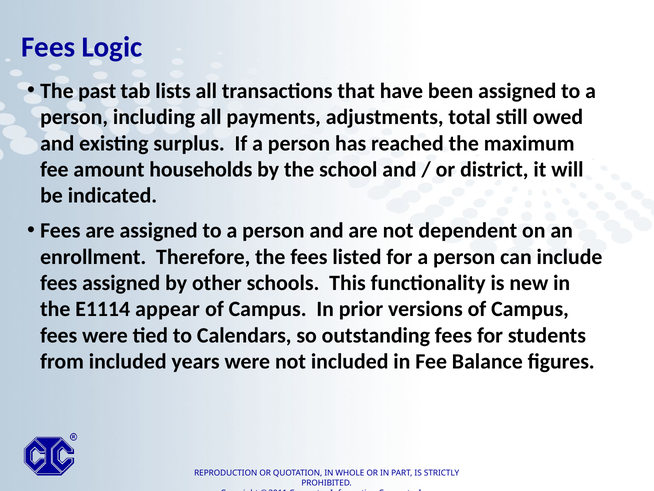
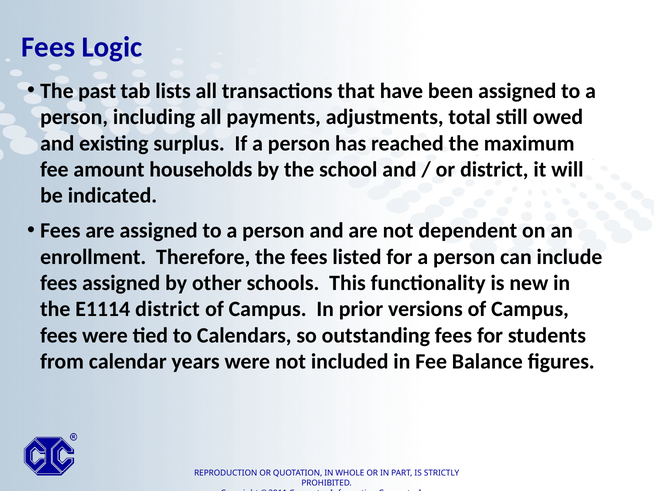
E1114 appear: appear -> district (167, 309)
from included: included -> calendar (128, 361)
